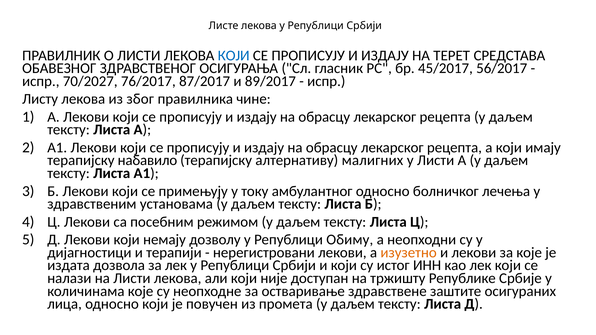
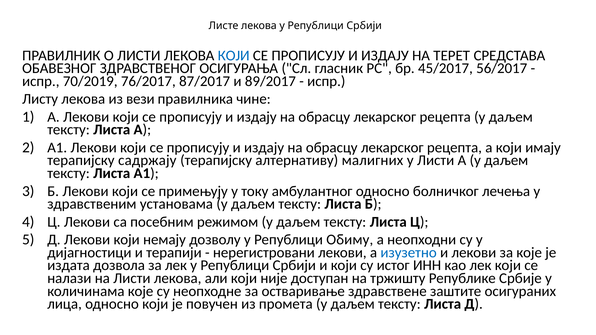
70/2027: 70/2027 -> 70/2019 (90, 81)
због: због -> вези (140, 99)
набавило: набавило -> садржају (147, 161)
изузетно colour: orange -> blue (409, 253)
